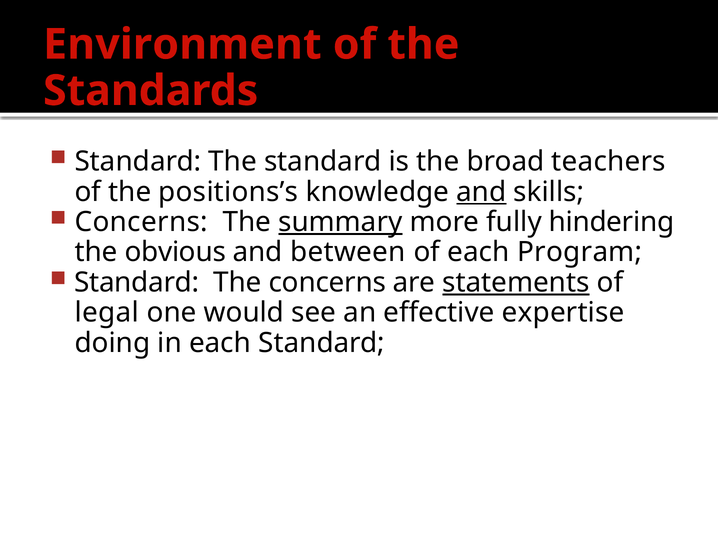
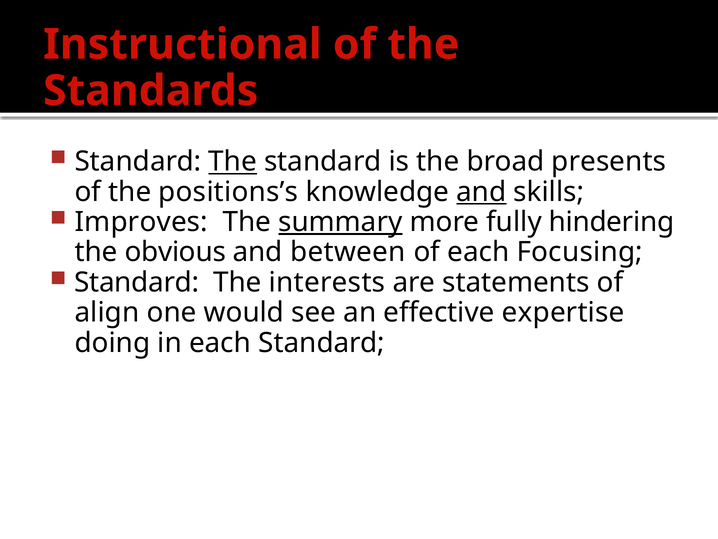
Environment: Environment -> Instructional (182, 44)
The underline: none -> present (233, 161)
teachers: teachers -> presents (609, 161)
Concerns: Concerns -> Improves (141, 222)
Program: Program -> Focusing (580, 252)
The concerns: concerns -> interests (327, 282)
statements underline: present -> none (516, 282)
legal: legal -> align (107, 312)
